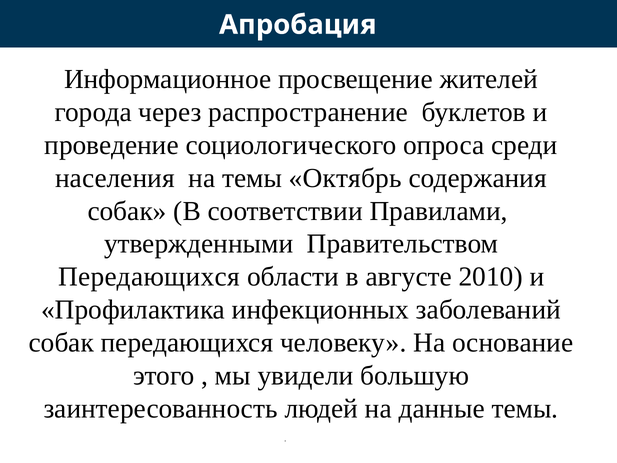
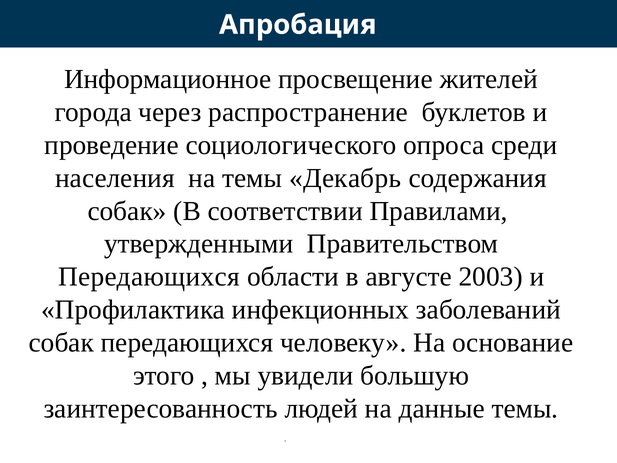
Октябрь: Октябрь -> Декабрь (345, 178)
2010: 2010 -> 2003 (491, 277)
